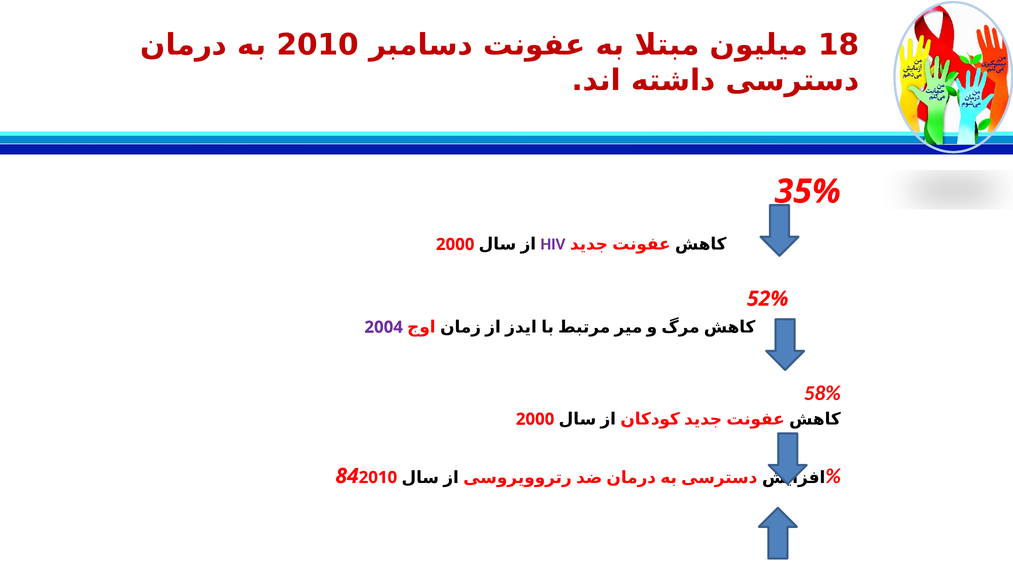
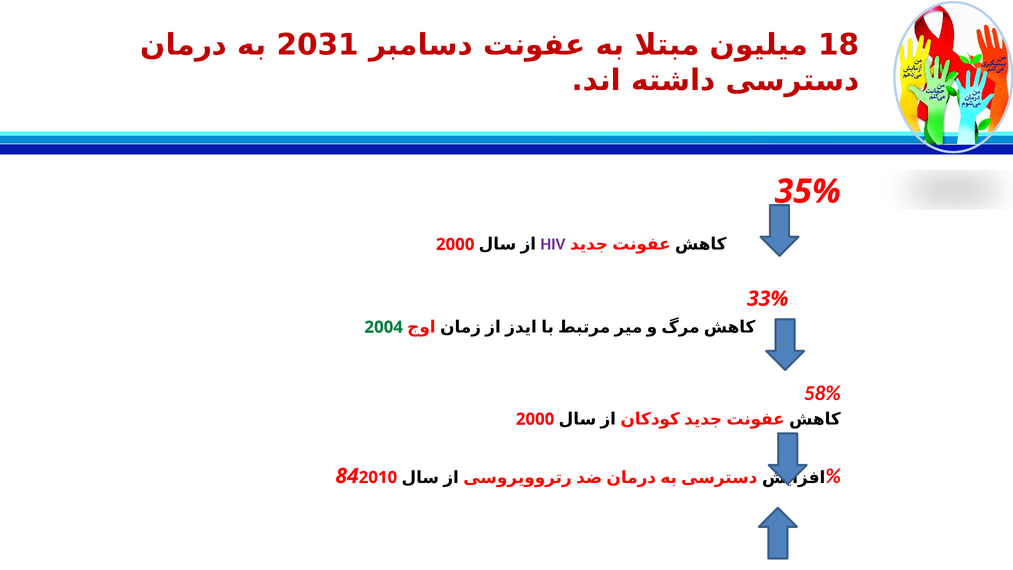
2010: 2010 -> 2031 (318, 45)
52%: 52% -> 33% (768, 299)
2004 colour: purple -> green (384, 327)
